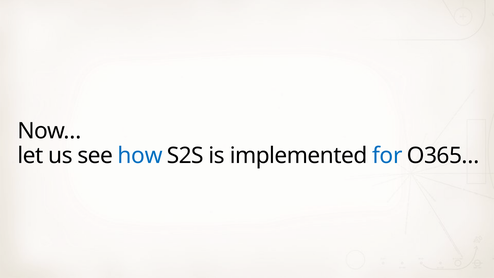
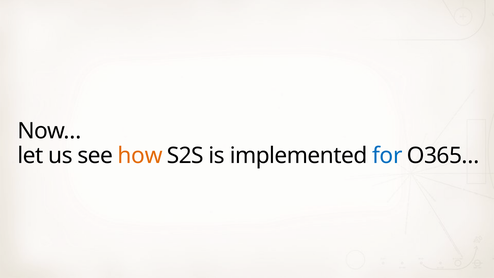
how colour: blue -> orange (140, 155)
